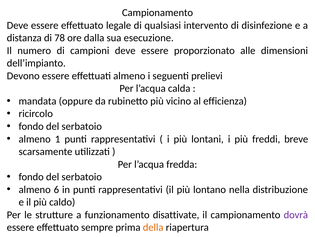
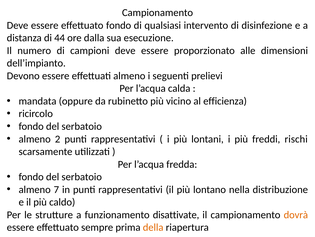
effettuato legale: legale -> fondo (119, 25)
78: 78 -> 44 (60, 38)
1: 1 -> 2 (58, 139)
breve: breve -> rischi (296, 139)
6: 6 -> 7 (56, 189)
dovrà colour: purple -> orange (296, 214)
